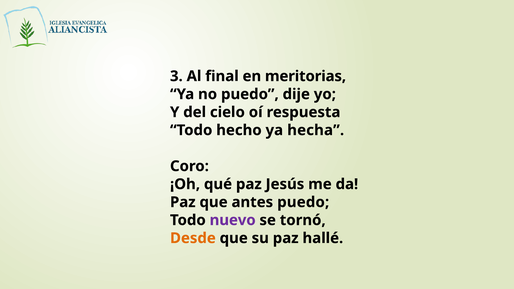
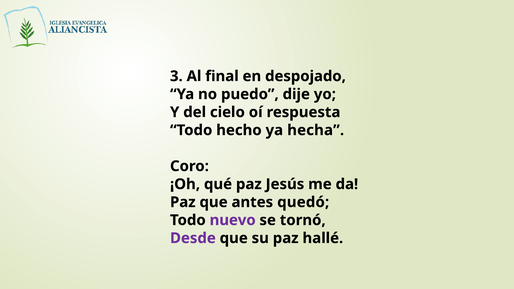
meritorias: meritorias -> despojado (305, 76)
antes puedo: puedo -> quedó (303, 202)
Desde colour: orange -> purple (193, 238)
